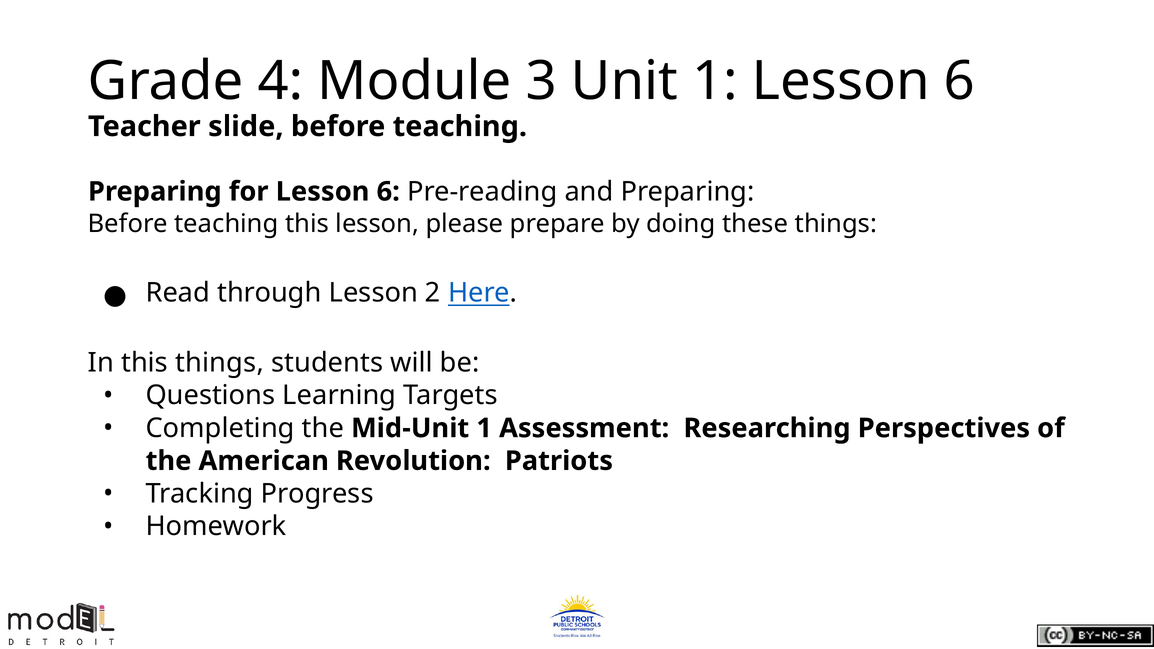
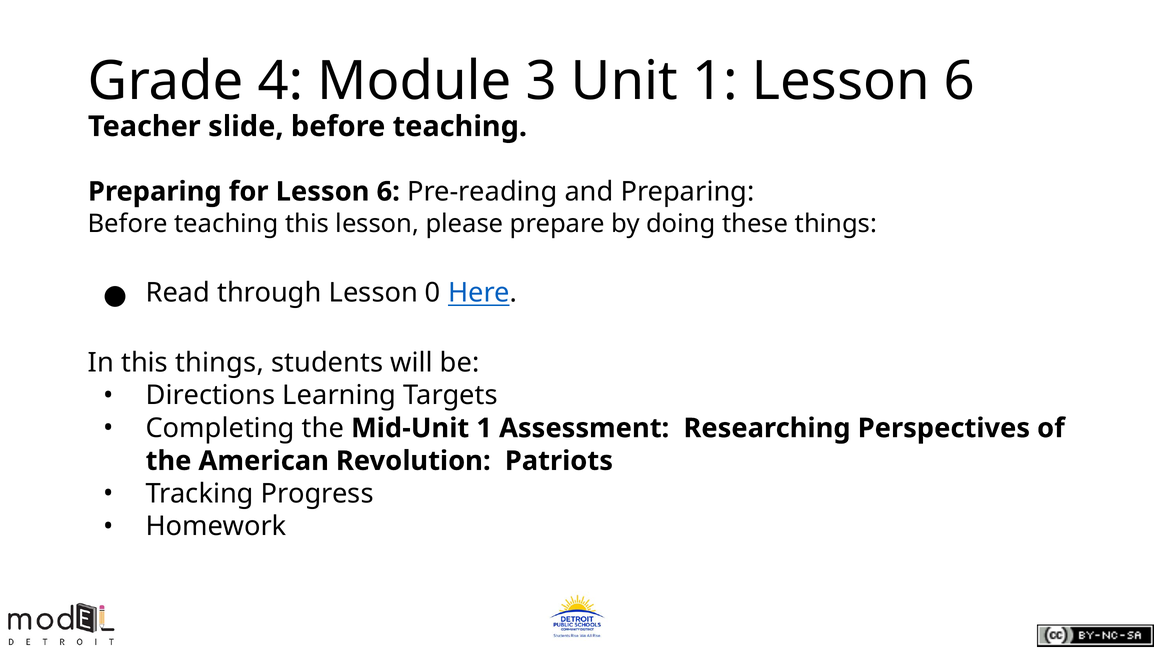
2: 2 -> 0 (433, 293)
Questions: Questions -> Directions (210, 396)
